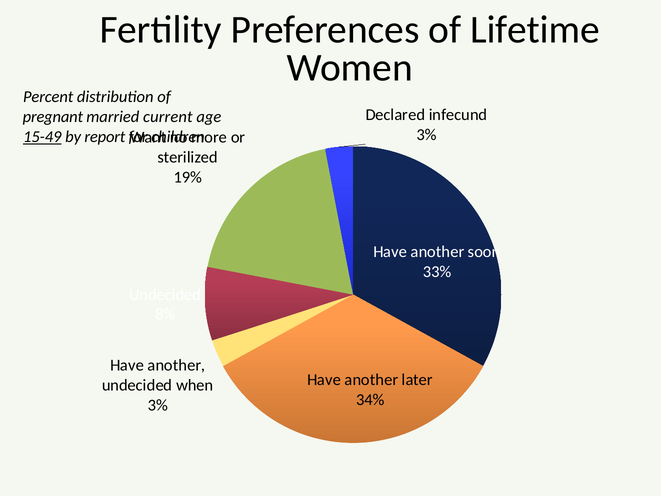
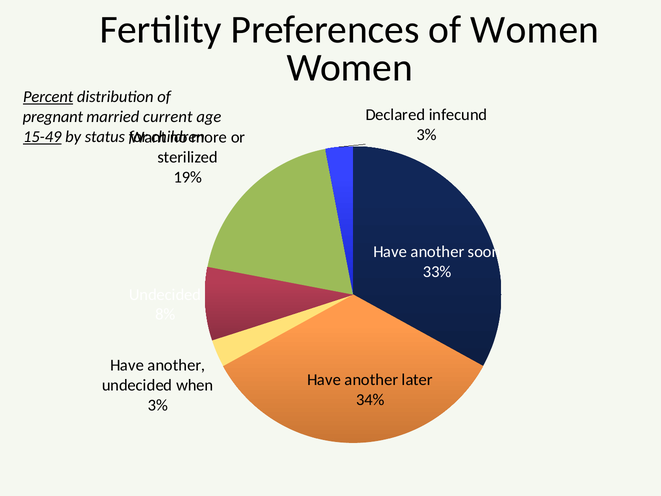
of Lifetime: Lifetime -> Women (535, 30)
Percent underline: none -> present (48, 97)
report: report -> status (105, 137)
